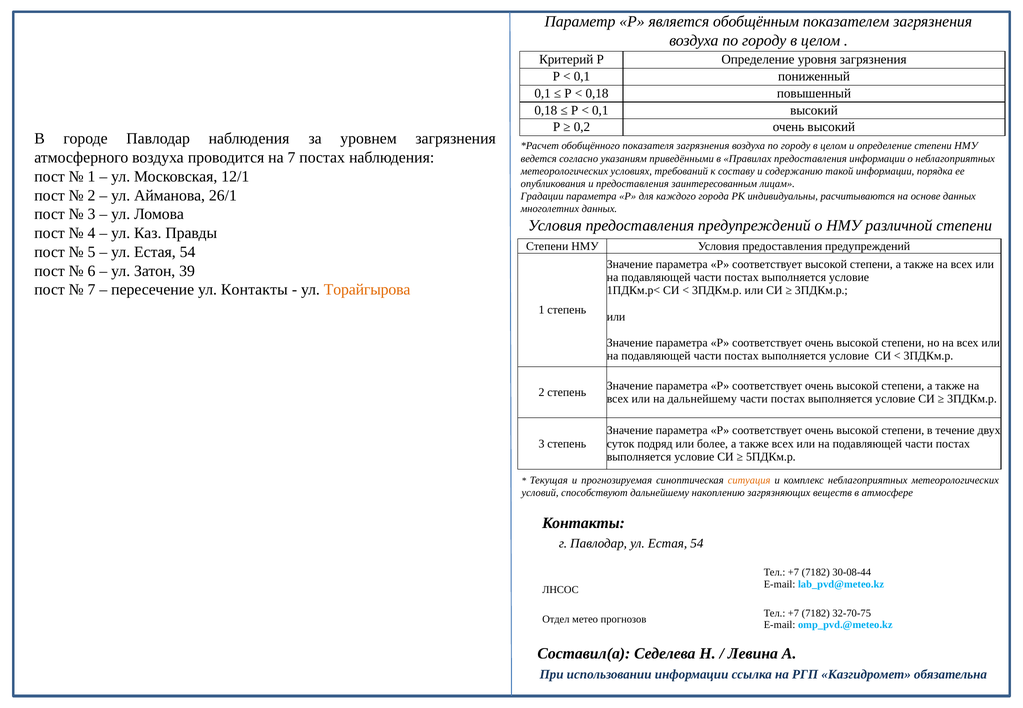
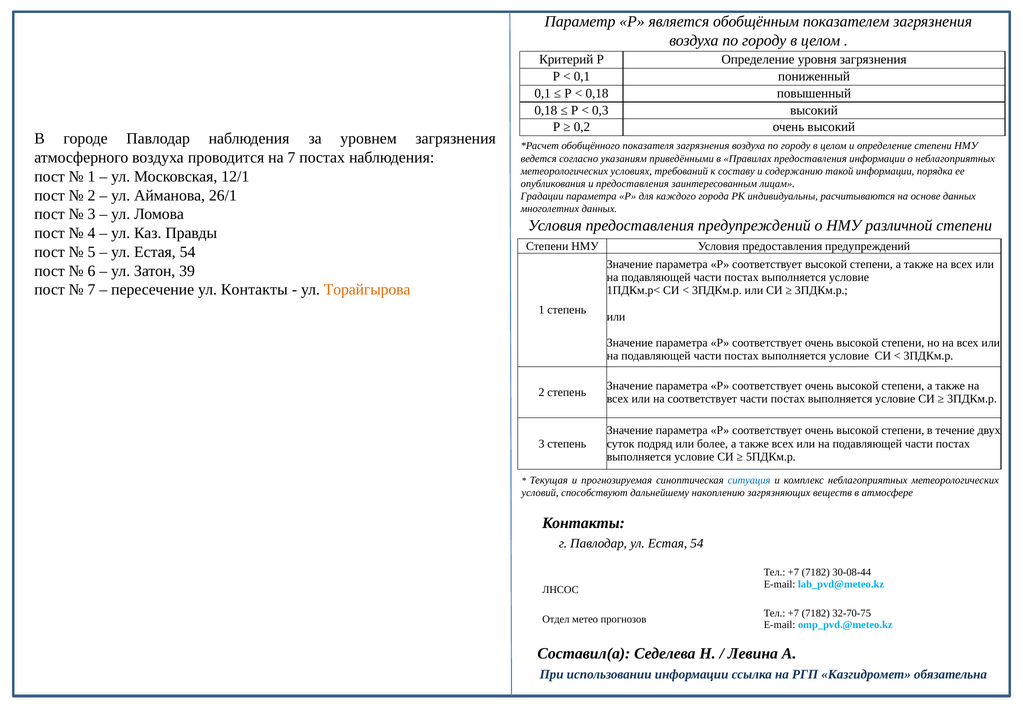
0,1: 0,1 -> 0,3 (600, 110)
на дальнейшему: дальнейшему -> соответствует (702, 399)
ситуация colour: orange -> blue (749, 481)
